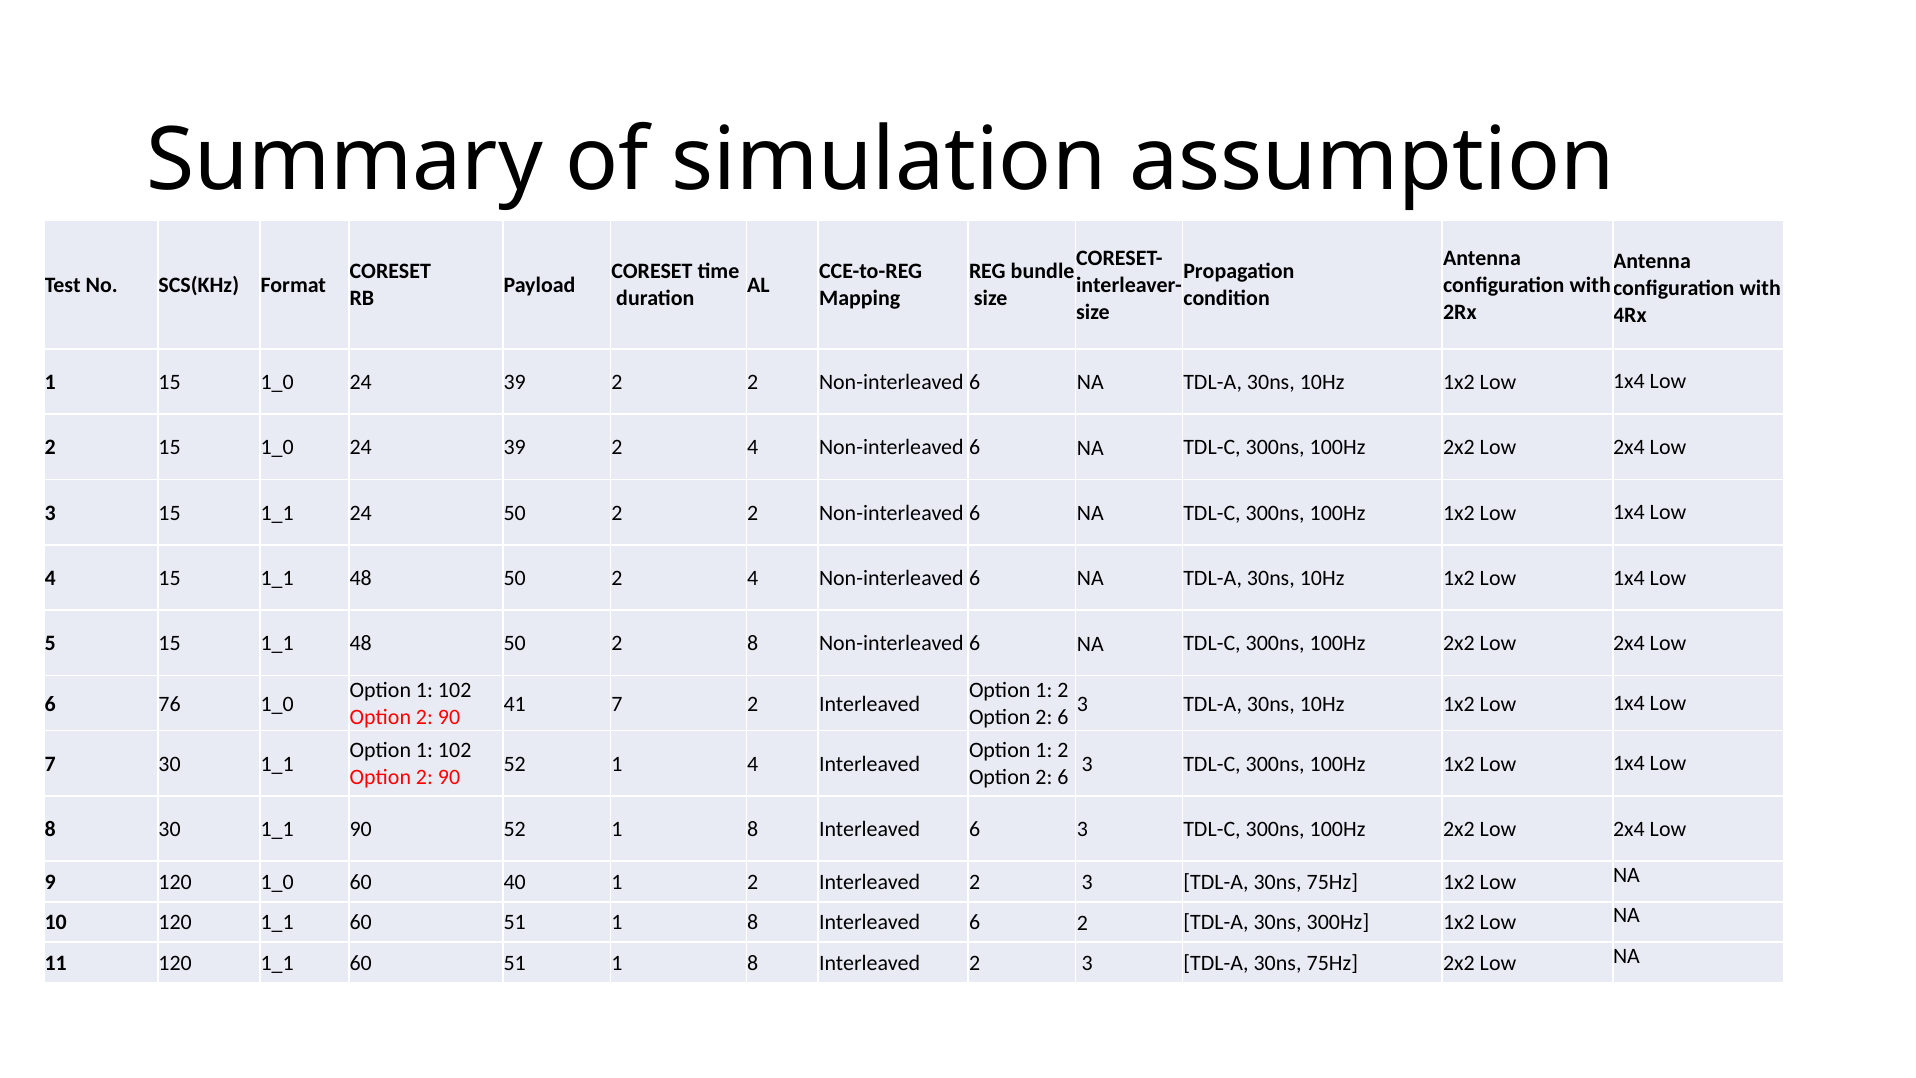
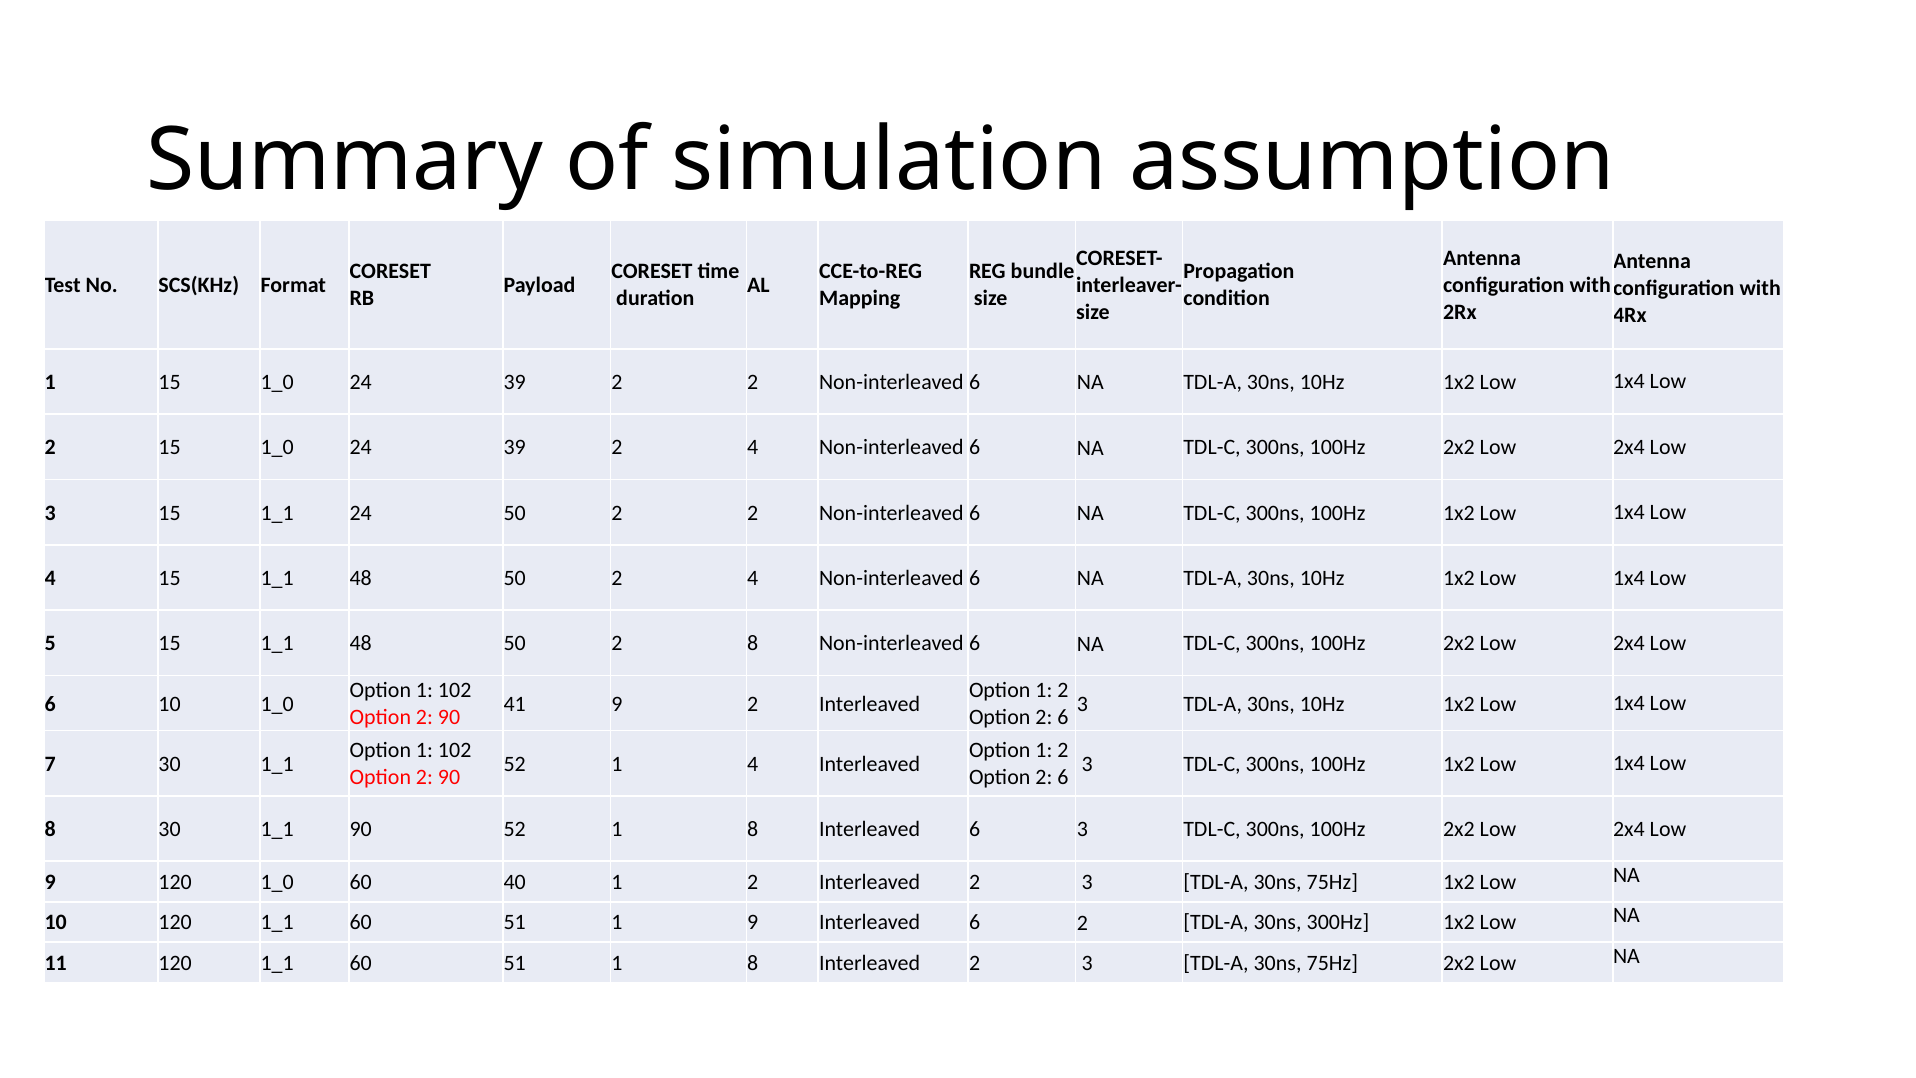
6 76: 76 -> 10 (170, 704)
41 7: 7 -> 9 (617, 704)
8: 8 -> 9 (753, 922)
